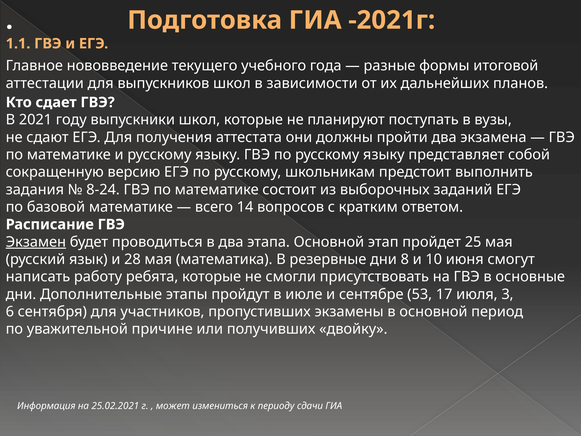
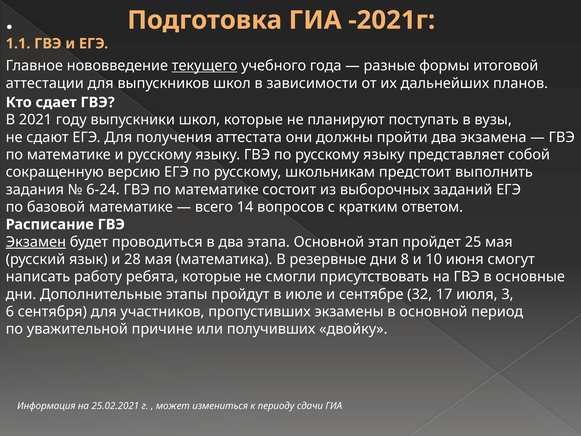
текущего underline: none -> present (205, 66)
8-24: 8-24 -> 6-24 (103, 189)
53: 53 -> 32 (420, 294)
